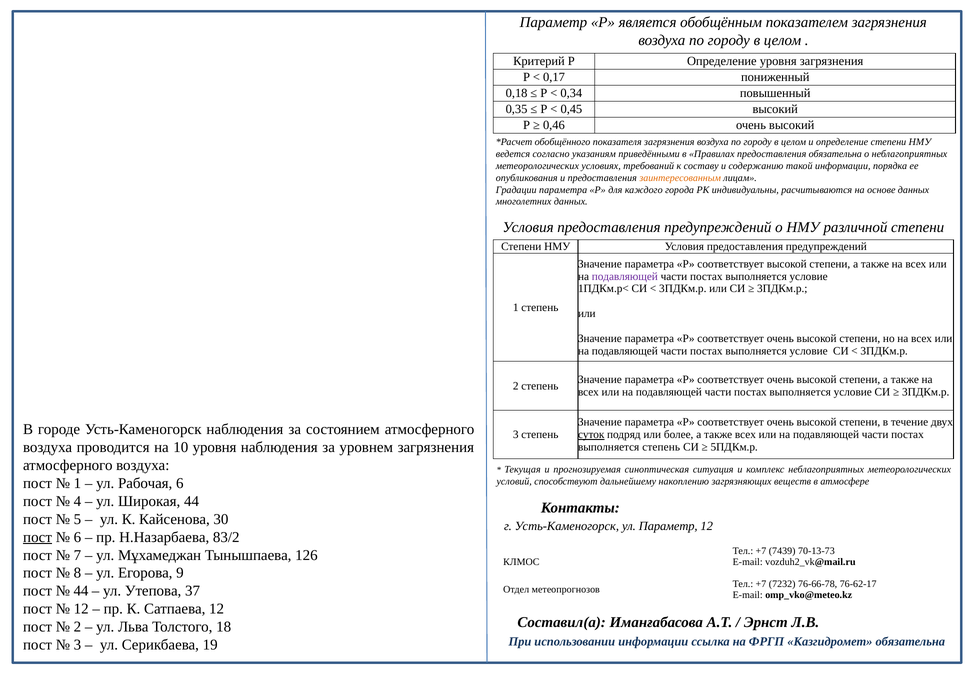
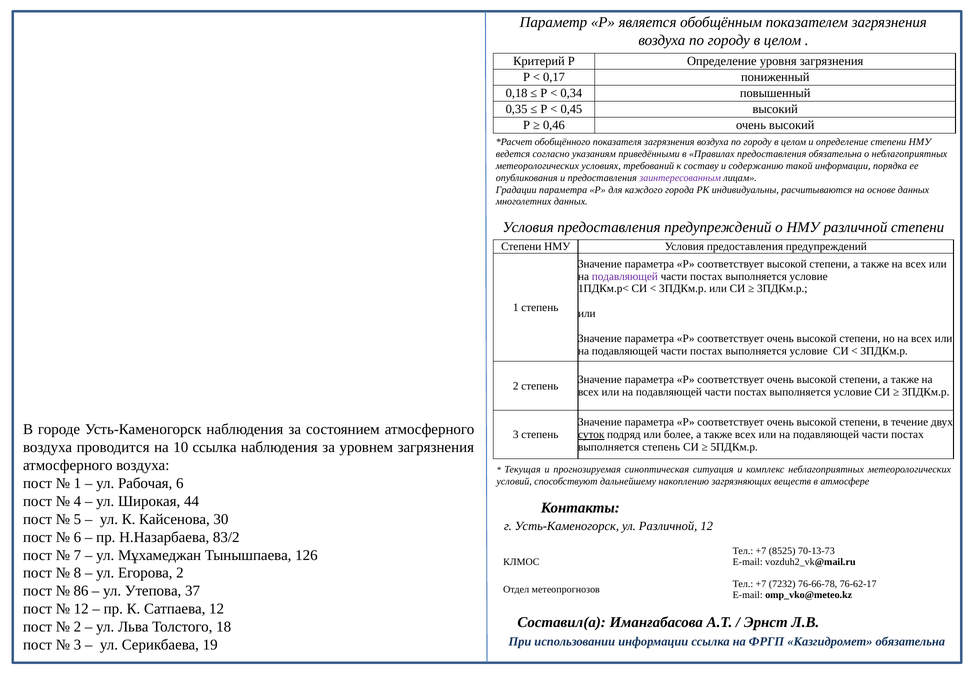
заинтересованным colour: orange -> purple (680, 178)
10 уровня: уровня -> ссылка (215, 447)
ул Параметр: Параметр -> Различной (668, 527)
пост underline: present -> none (37, 537)
7439: 7439 -> 8525 (782, 551)
Егорова 9: 9 -> 2 (180, 573)
44: 44 -> 86 (81, 591)
